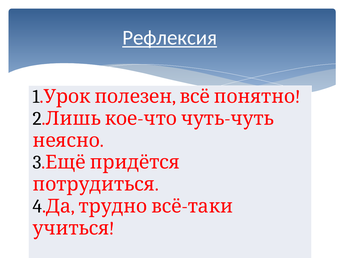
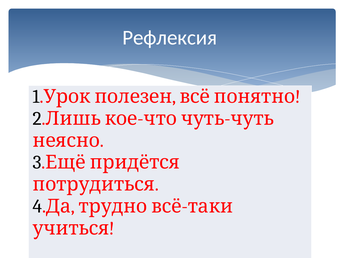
Рефлексия underline: present -> none (170, 38)
